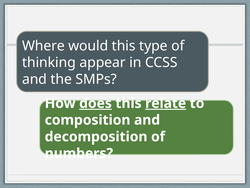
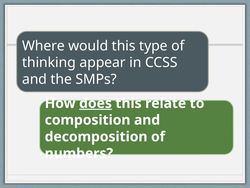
relate underline: present -> none (166, 103)
